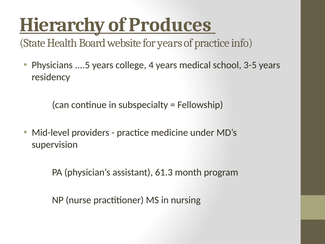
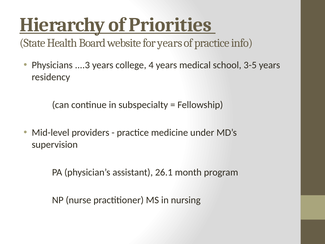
Produces: Produces -> Priorities (170, 25)
....5: ....5 -> ....3 (82, 65)
61.3: 61.3 -> 26.1 (164, 172)
